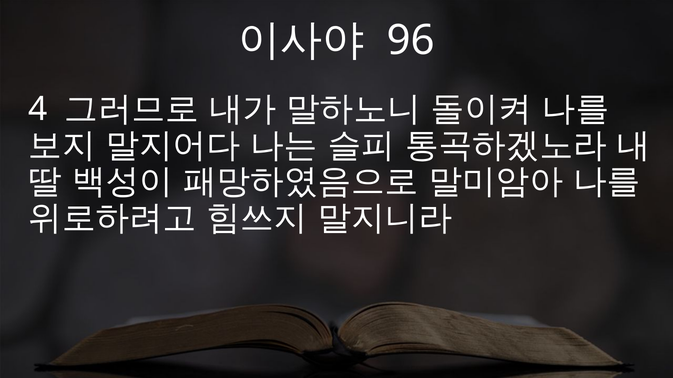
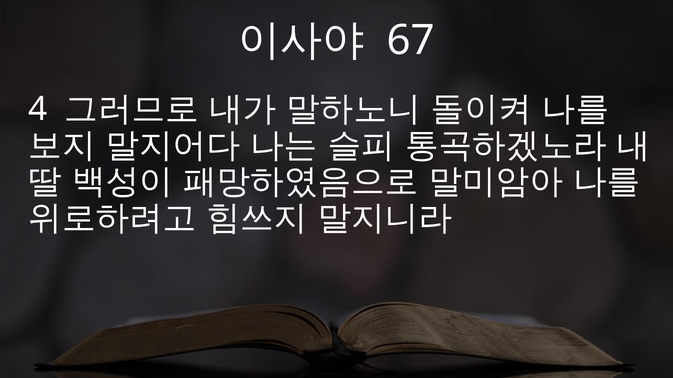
96: 96 -> 67 (411, 41)
